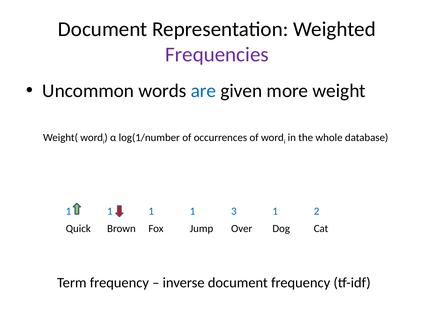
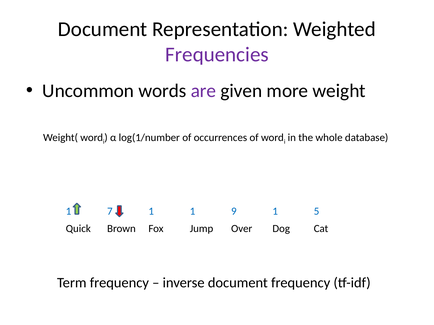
are colour: blue -> purple (203, 91)
1: 1 -> 7 (110, 211)
3: 3 -> 9 (234, 211)
2: 2 -> 5 (317, 211)
